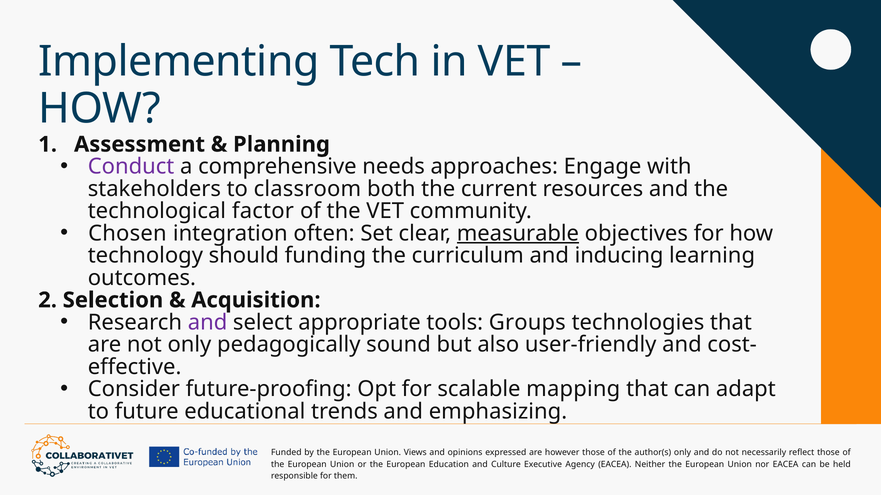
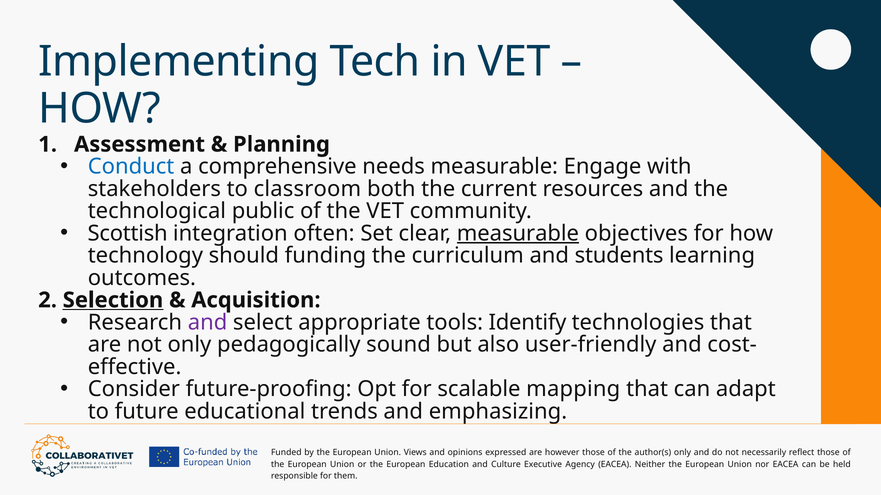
Conduct colour: purple -> blue (131, 167)
needs approaches: approaches -> measurable (494, 167)
factor: factor -> public (263, 211)
Chosen: Chosen -> Scottish (128, 234)
inducing: inducing -> students (619, 256)
Selection underline: none -> present (113, 300)
Groups: Groups -> Identify (528, 323)
